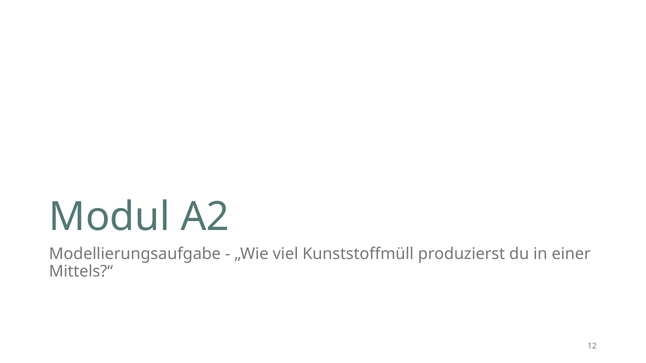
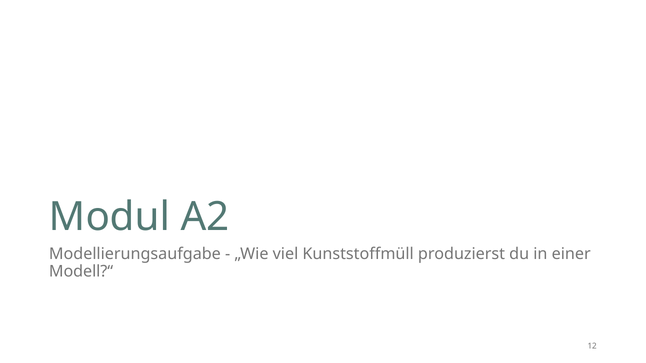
Mittels?“: Mittels?“ -> Modell?“ (81, 272)
